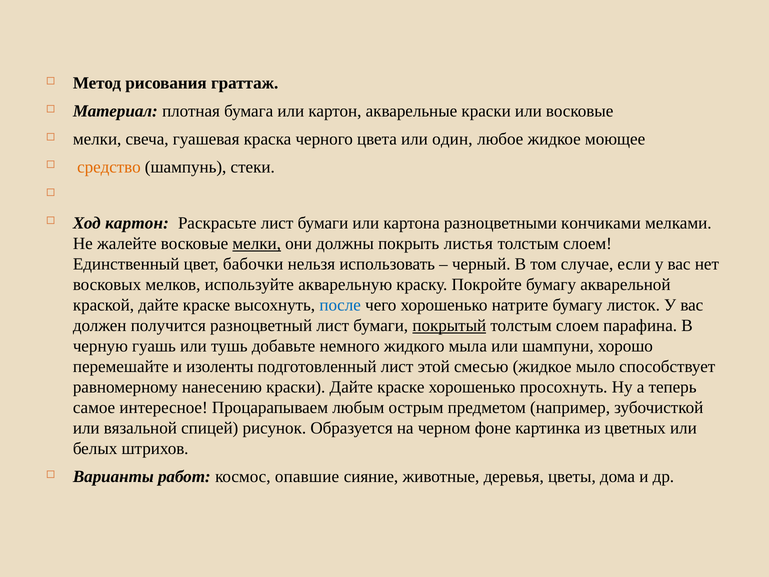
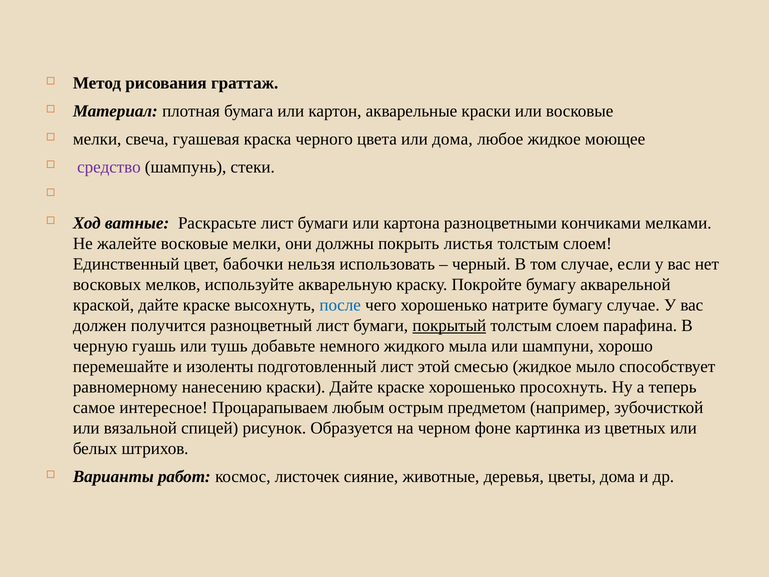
или один: один -> дома (452, 139)
средство colour: orange -> purple (109, 167)
Ход картон: картон -> ватные (137, 223)
мелки underline: present -> none (257, 244)
бумагу листок: листок -> случае (633, 305)
опавшие: опавшие -> листочек (307, 477)
